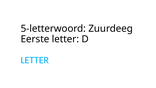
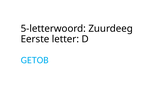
LETTER: LETTER -> GETOB (35, 60)
